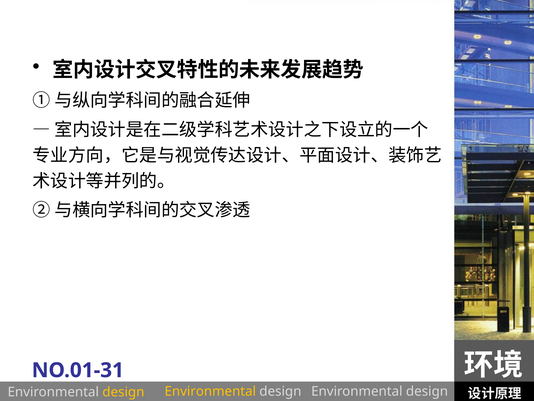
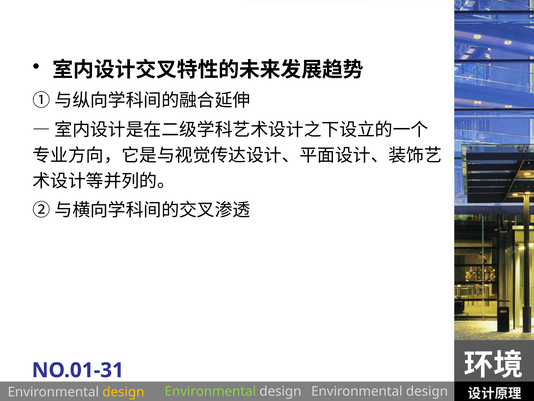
Environmental colour: yellow -> light green (210, 391)
